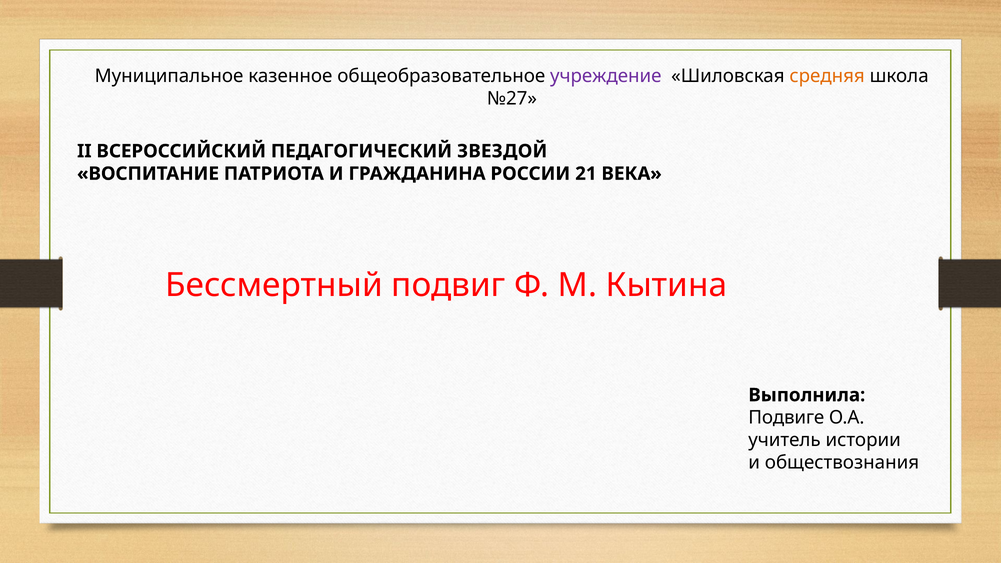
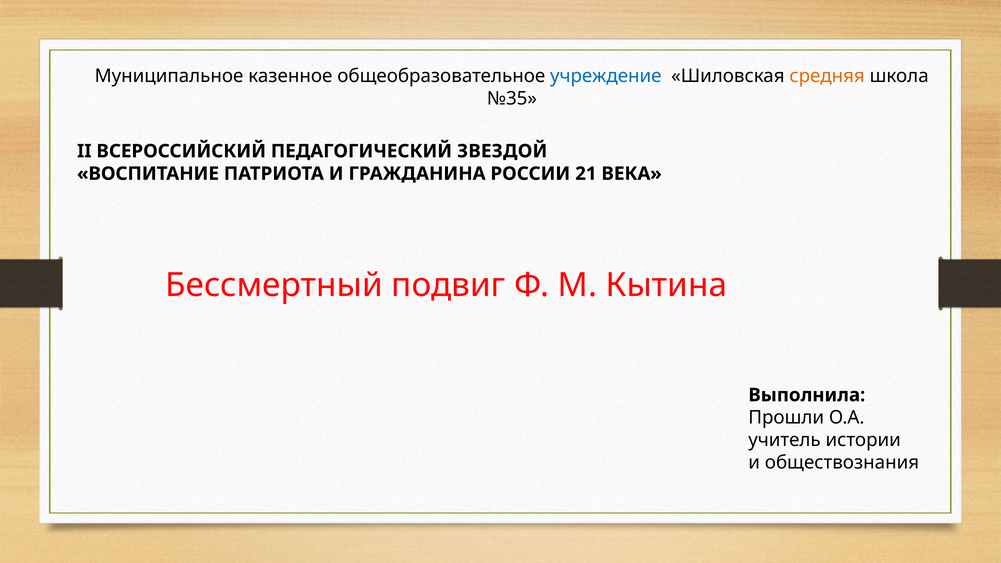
учреждение colour: purple -> blue (606, 76)
№27: №27 -> №35 (512, 99)
Подвиге: Подвиге -> Прошли (786, 418)
